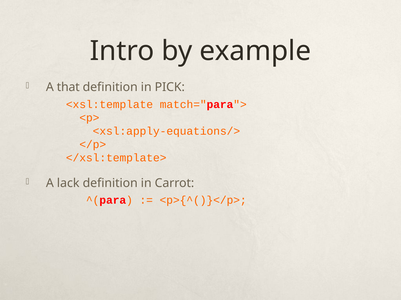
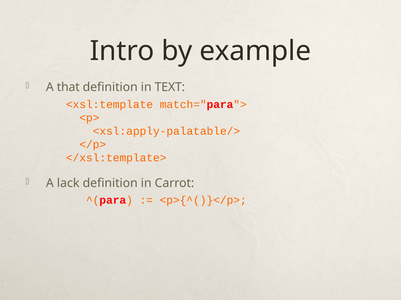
PICK: PICK -> TEXT (170, 87)
<xsl:apply-equations/>: <xsl:apply-equations/> -> <xsl:apply-palatable/> (166, 132)
